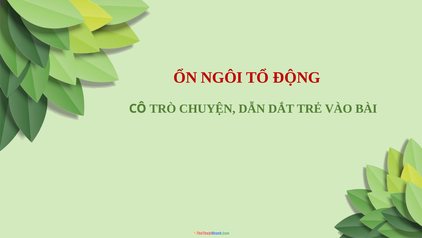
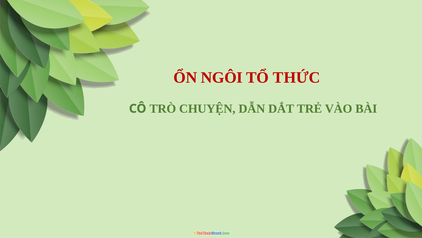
ĐỘNG: ĐỘNG -> THỨC (297, 77)
